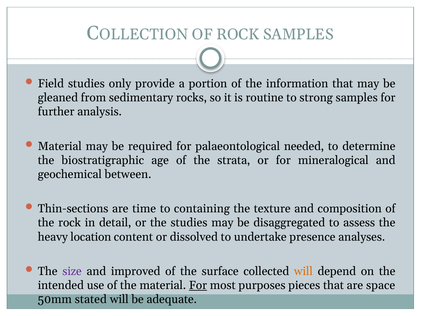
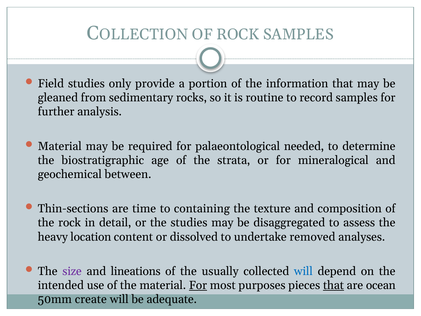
strong: strong -> record (316, 98)
presence: presence -> removed (312, 237)
improved: improved -> lineations (136, 271)
surface: surface -> usually (220, 271)
will colour: orange -> blue (303, 271)
that underline: none -> present (333, 285)
space: space -> ocean (381, 285)
stated: stated -> create (91, 299)
